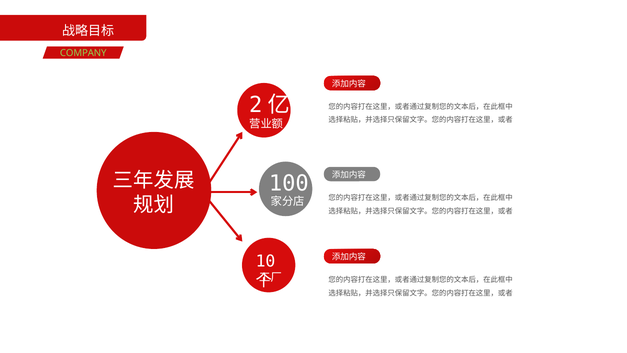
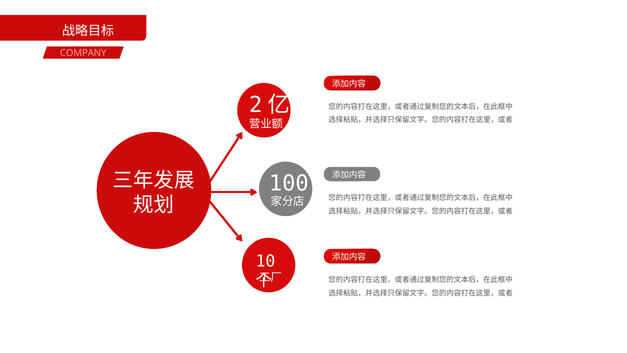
COMPANY colour: light green -> pink (83, 53)
